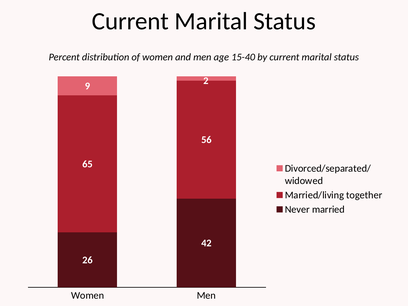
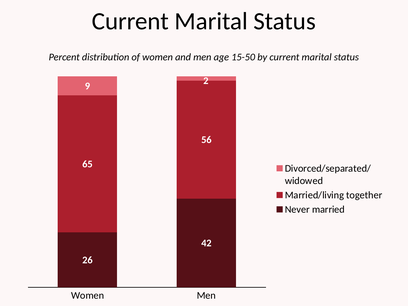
15-40: 15-40 -> 15-50 (243, 57)
